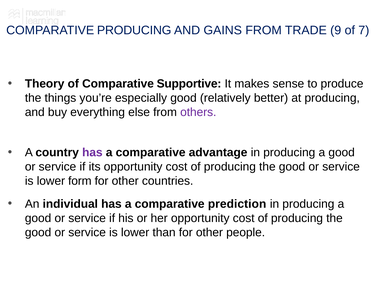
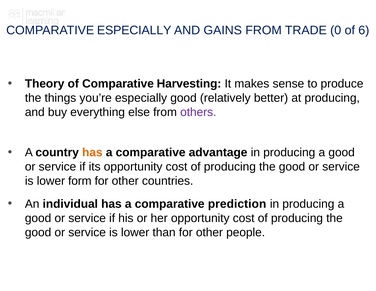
COMPARATIVE PRODUCING: PRODUCING -> ESPECIALLY (134, 30)
9: 9 -> 0 (336, 30)
7: 7 -> 6 (364, 30)
Supportive: Supportive -> Harvesting (189, 84)
has colour: purple -> orange (92, 152)
